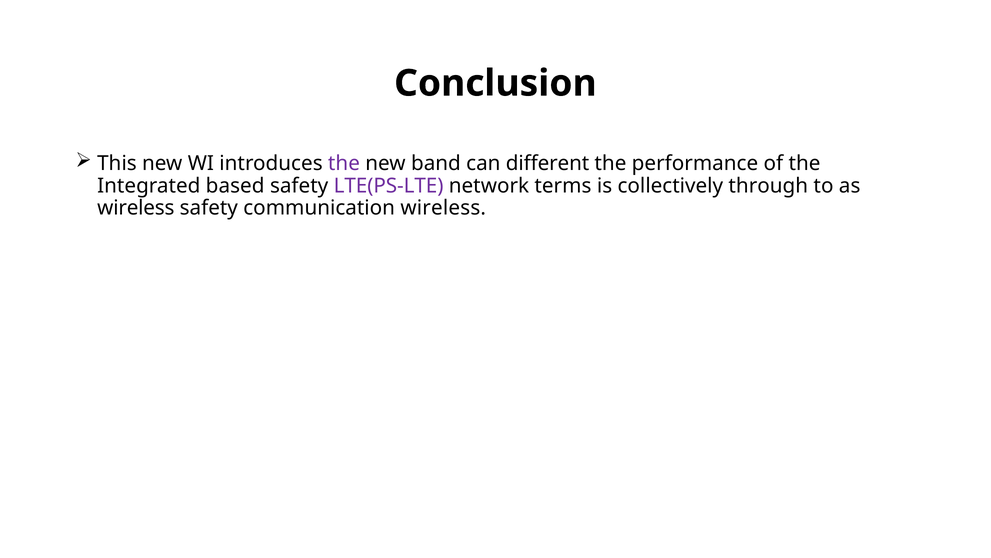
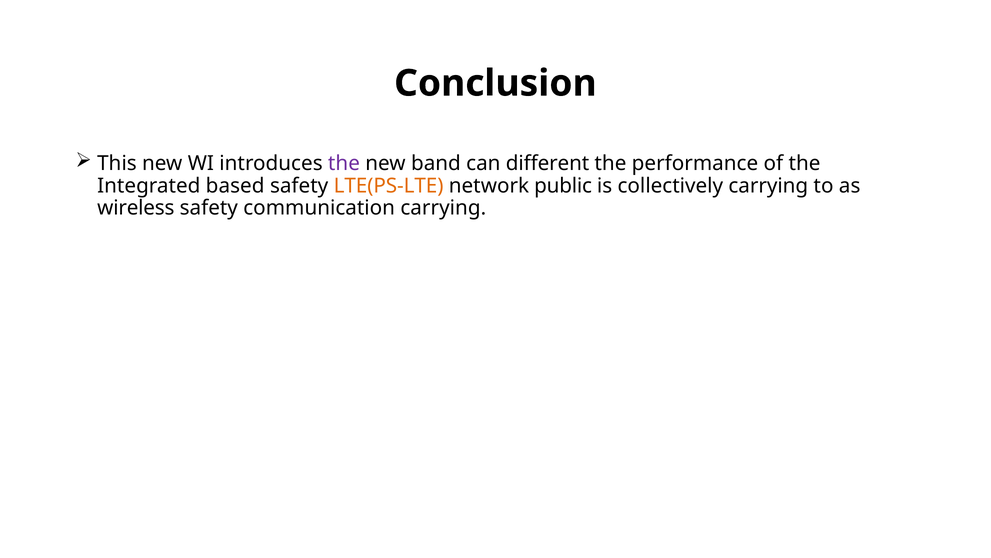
LTE(PS-LTE colour: purple -> orange (389, 185)
terms: terms -> public (563, 185)
collectively through: through -> carrying (768, 185)
communication wireless: wireless -> carrying (443, 208)
